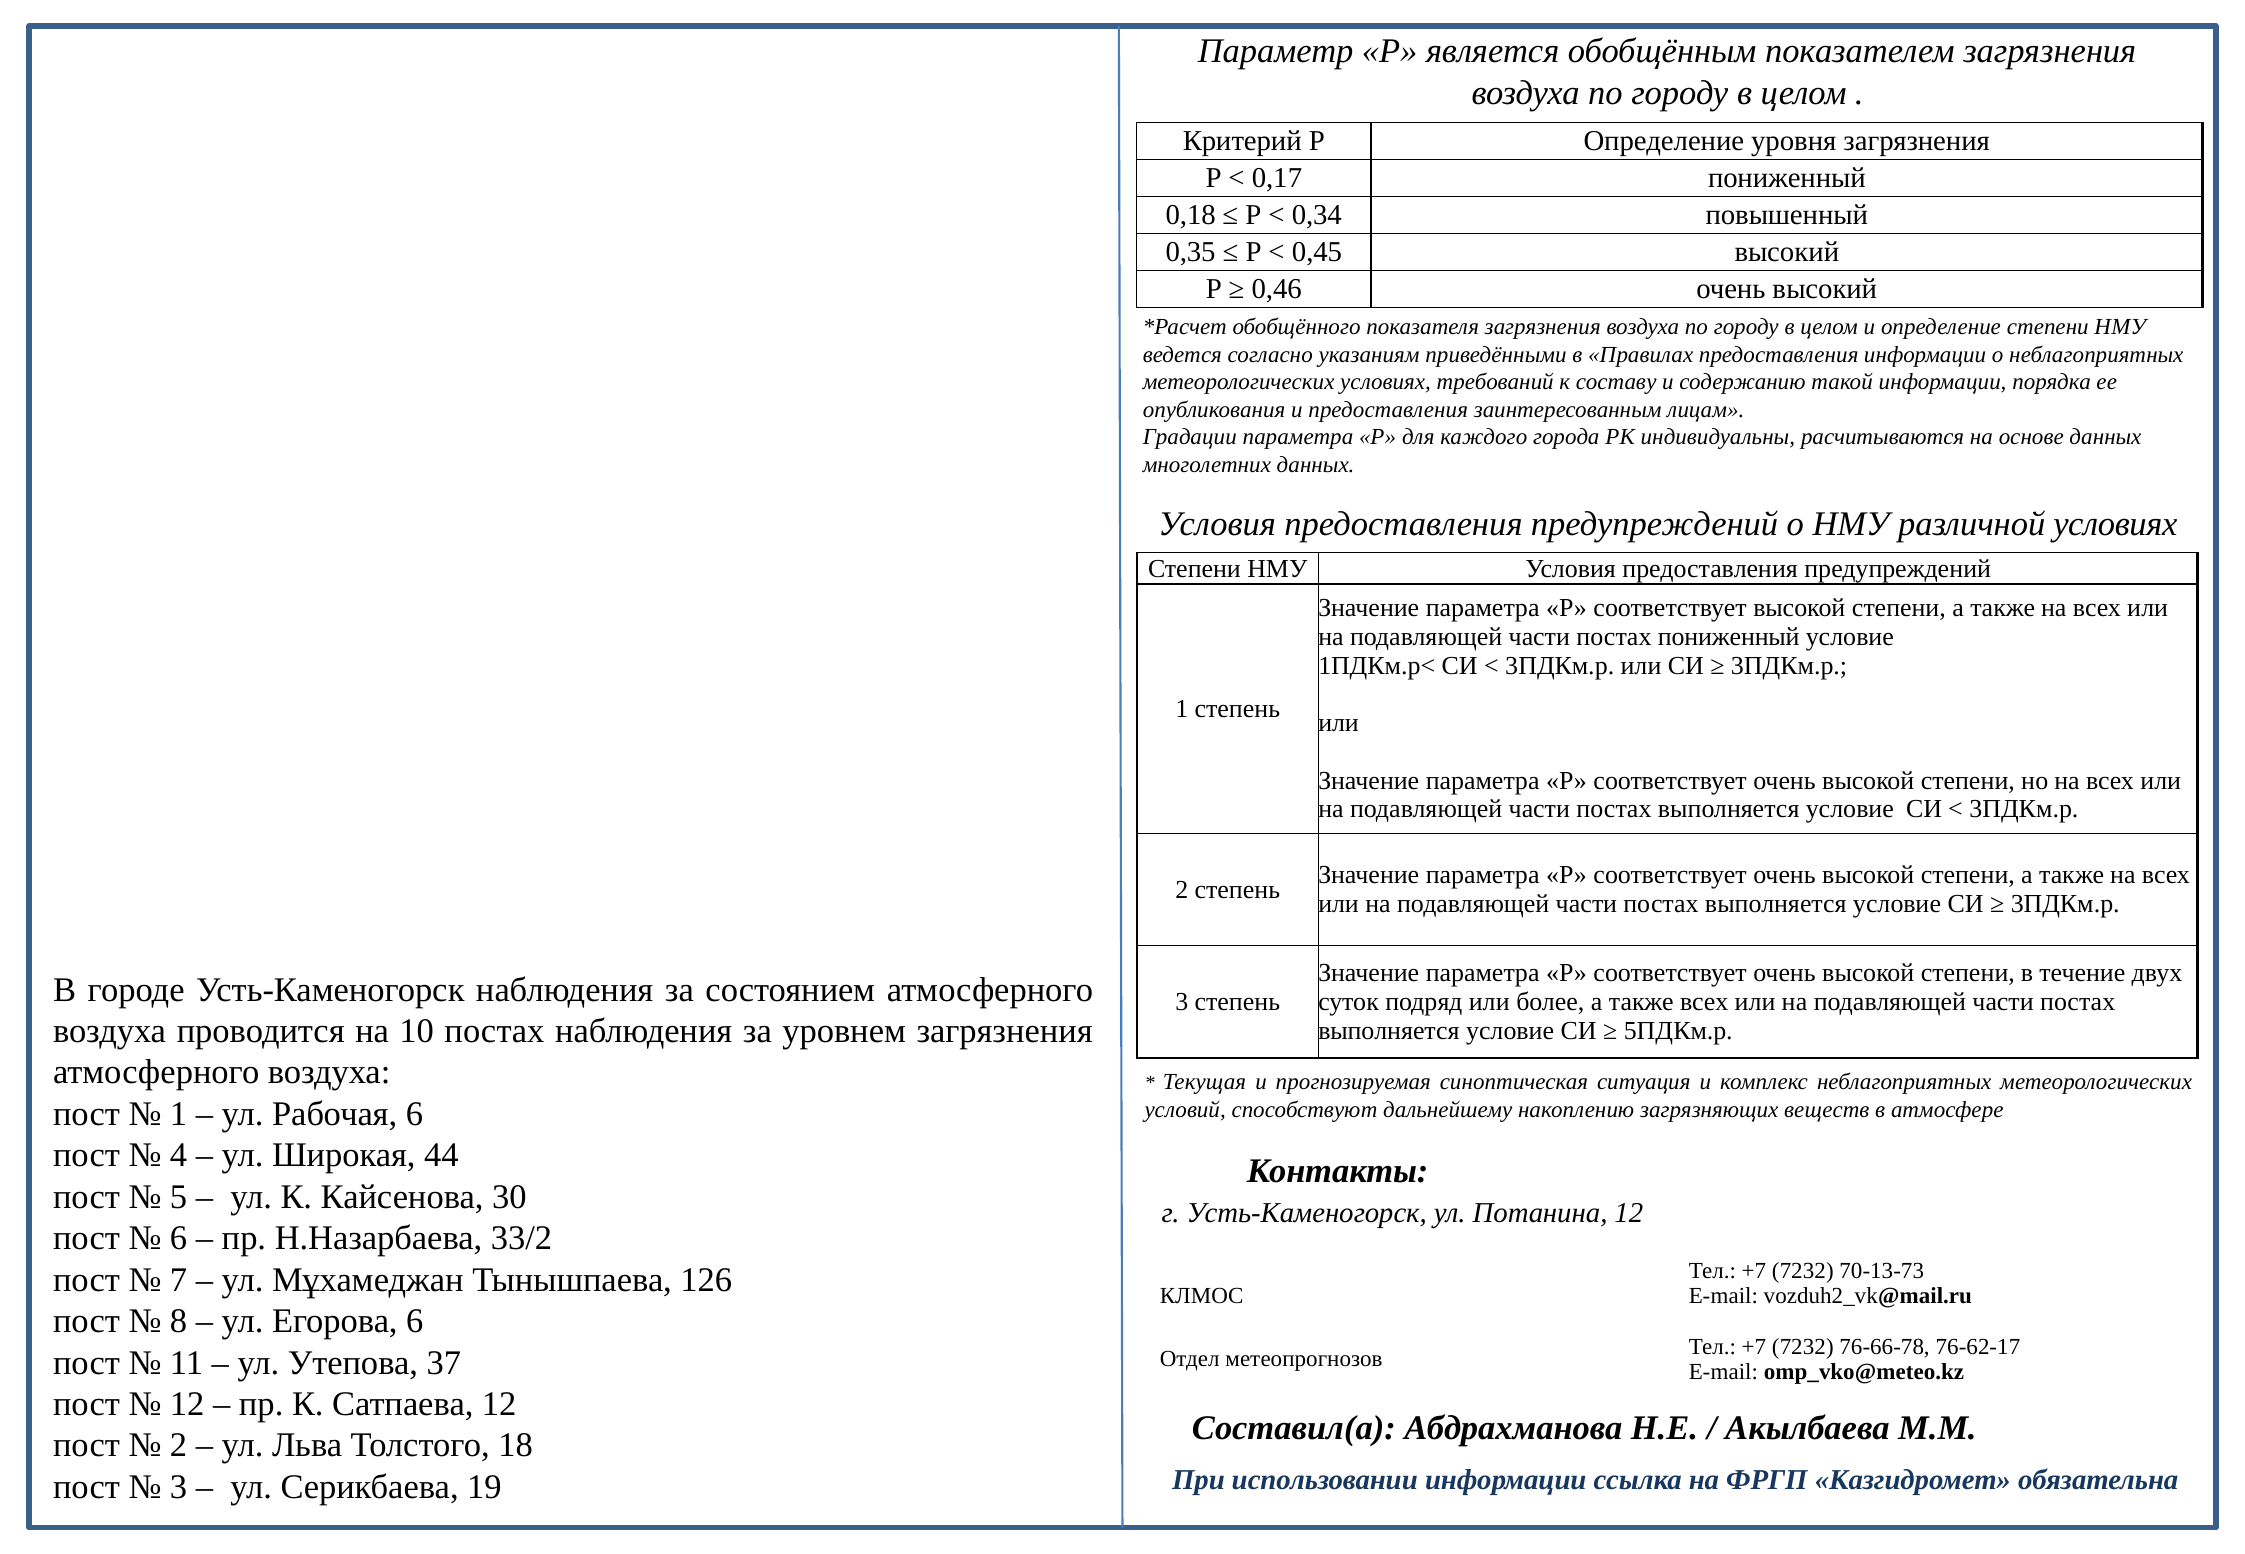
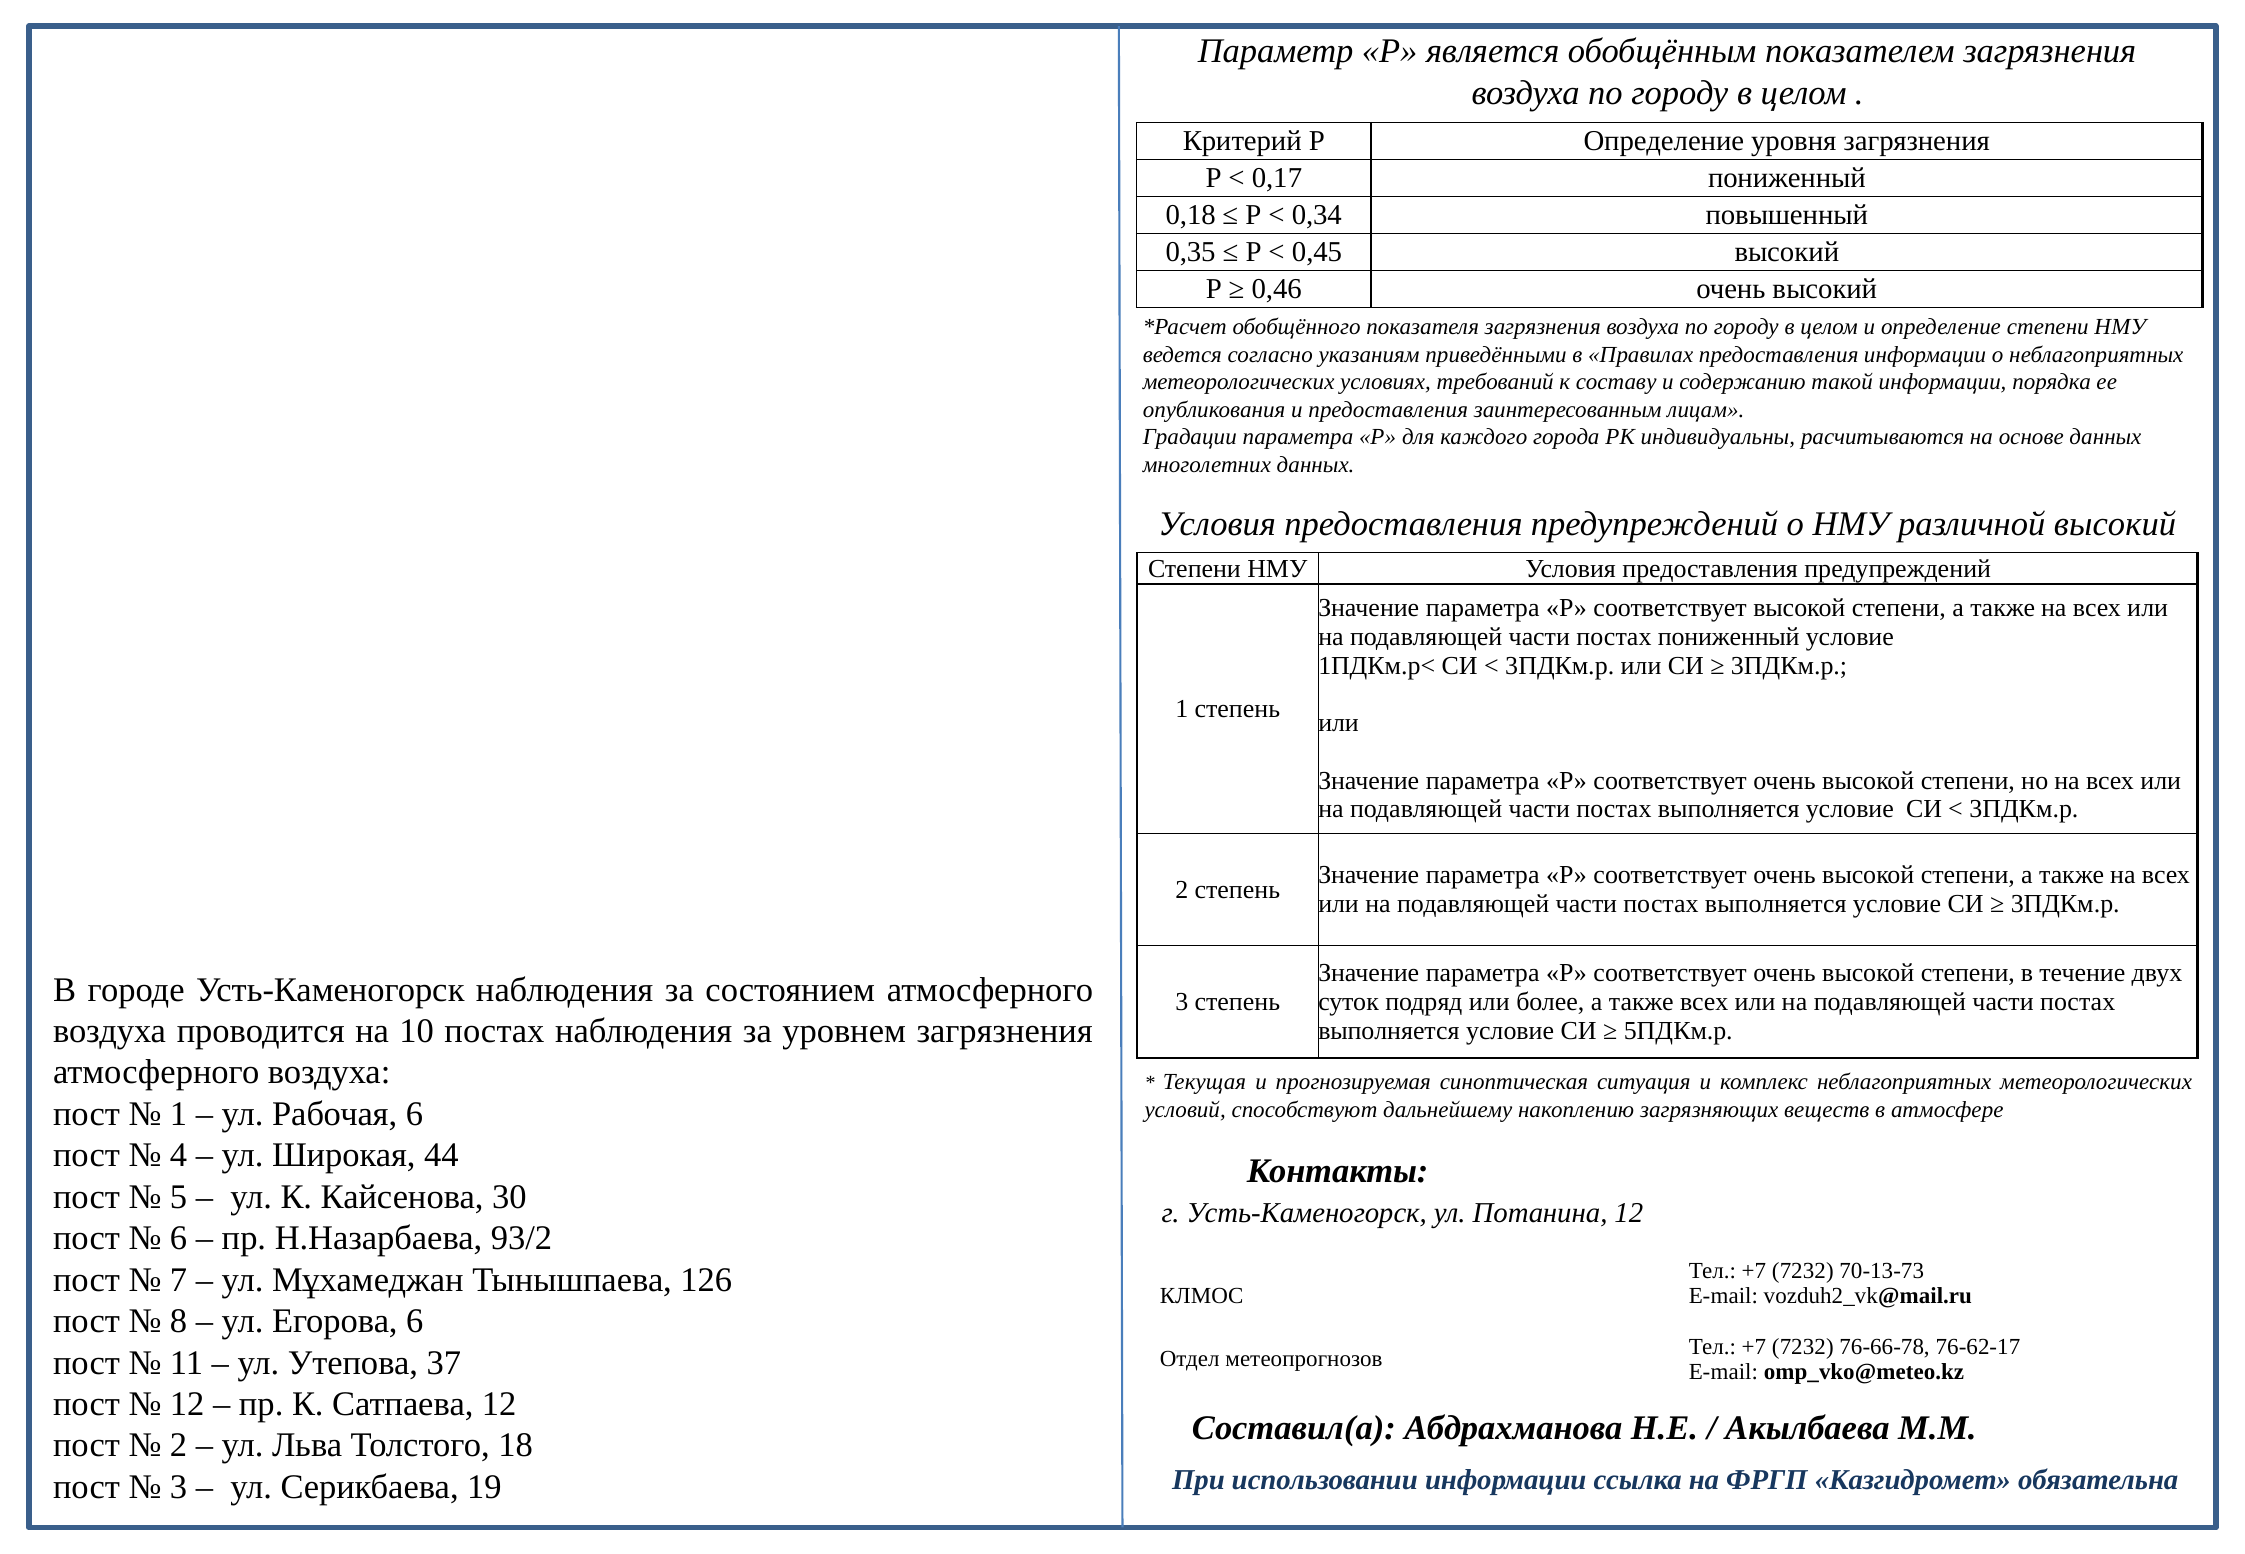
различной условиях: условиях -> высокий (2115, 524)
33/2: 33/2 -> 93/2 (522, 1239)
